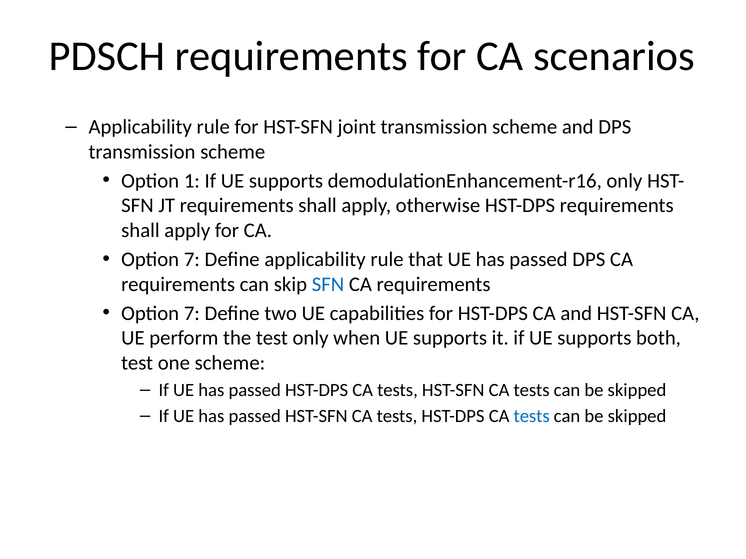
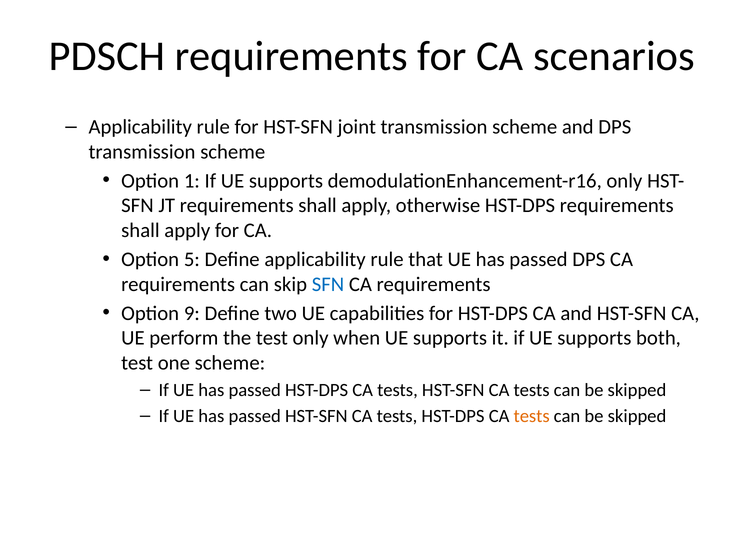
7: 7 -> 5 (192, 260)
7: 7 -> 9 (192, 314)
tests colour: blue -> orange (532, 417)
